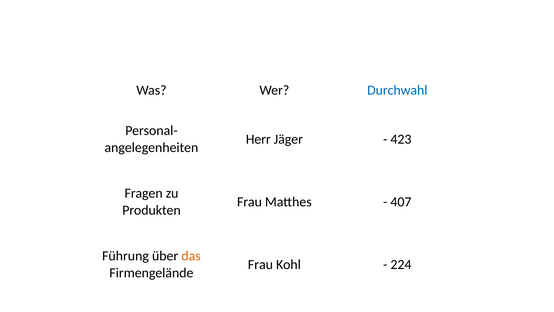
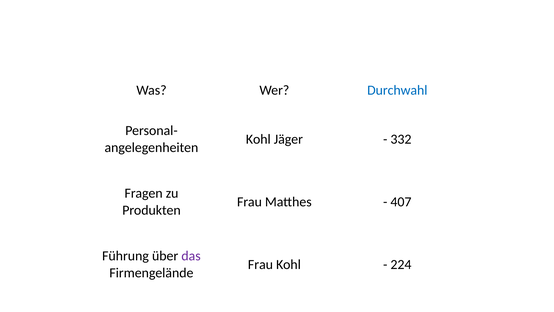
Herr: Herr -> Kohl (258, 139)
423: 423 -> 332 (401, 139)
das colour: orange -> purple (191, 256)
